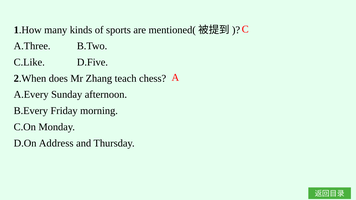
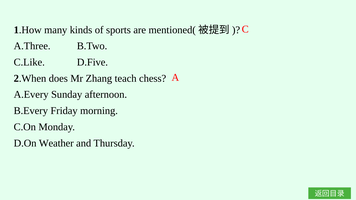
Address: Address -> Weather (56, 143)
